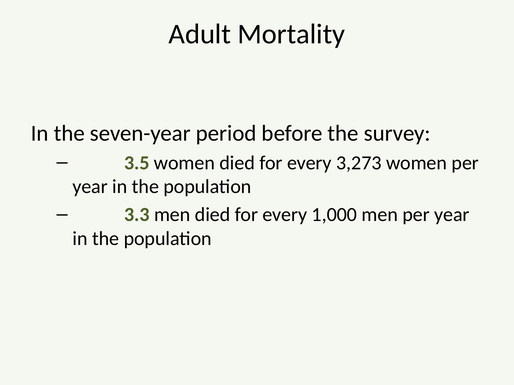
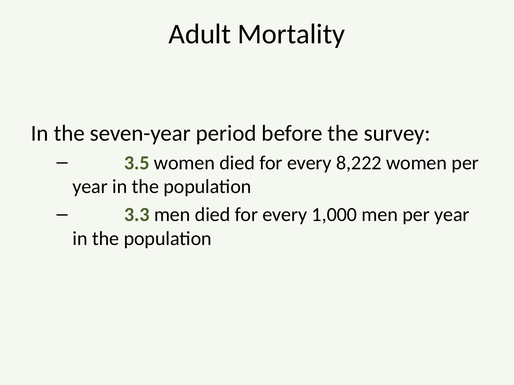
3,273: 3,273 -> 8,222 (359, 163)
